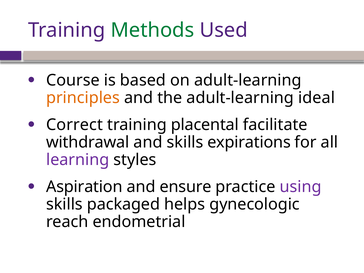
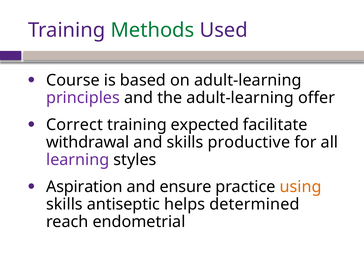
principles colour: orange -> purple (83, 98)
ideal: ideal -> offer (317, 98)
placental: placental -> expected (205, 125)
expirations: expirations -> productive (249, 142)
using colour: purple -> orange (301, 187)
packaged: packaged -> antiseptic (123, 204)
gynecologic: gynecologic -> determined (254, 204)
